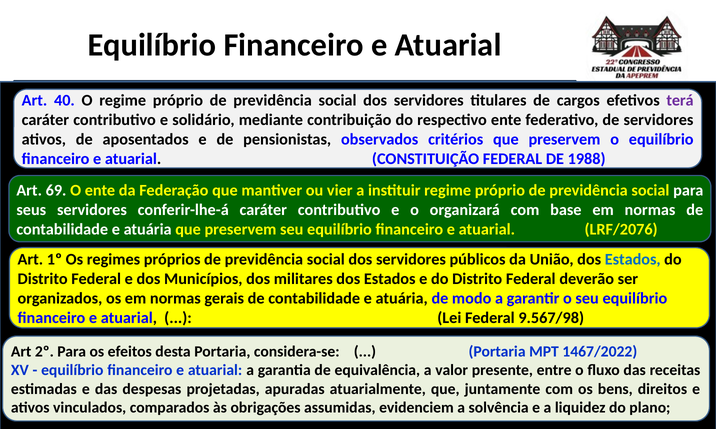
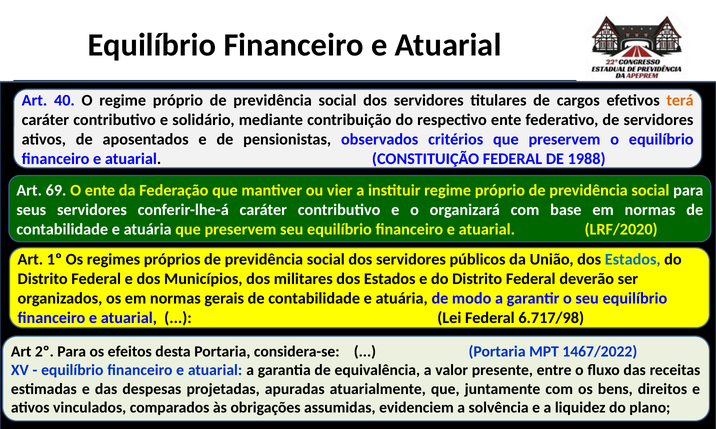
terá colour: purple -> orange (680, 101)
LRF/2076: LRF/2076 -> LRF/2020 (621, 230)
9.567/98: 9.567/98 -> 6.717/98 (551, 318)
